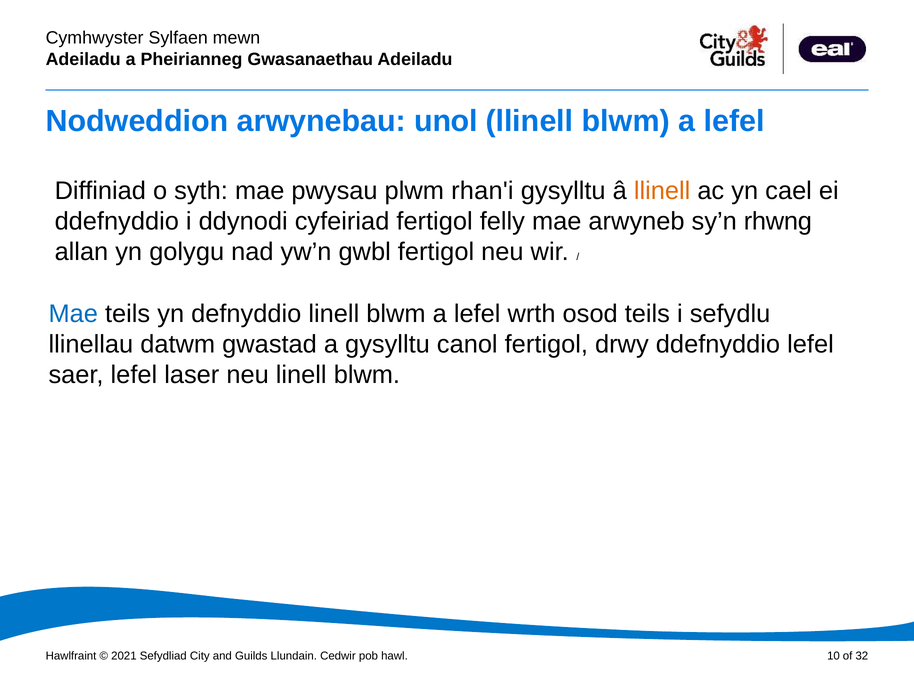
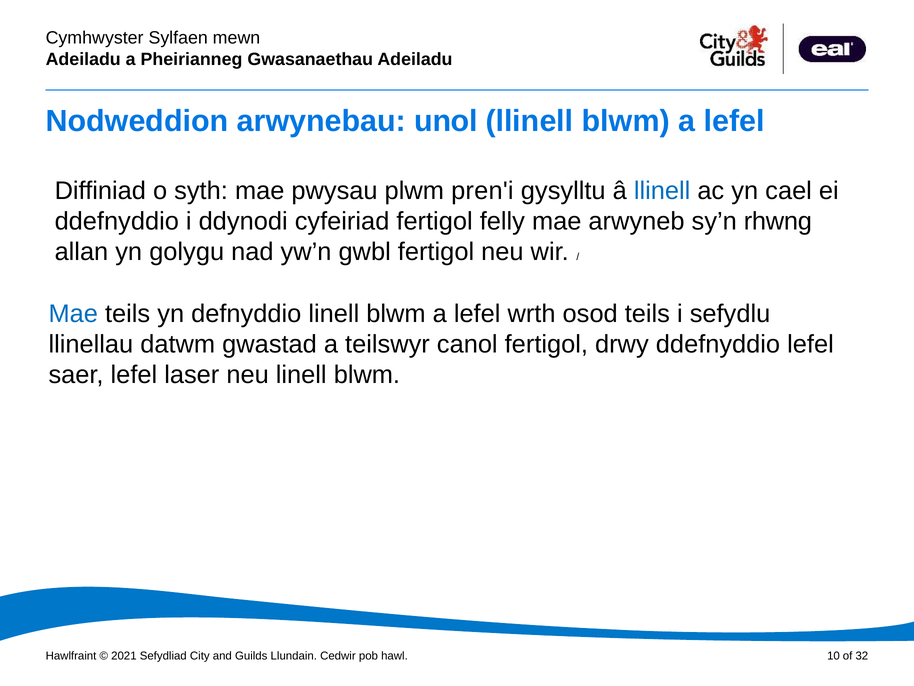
rhan'i: rhan'i -> pren'i (482, 191)
llinell colour: orange -> blue (662, 191)
a gysylltu: gysylltu -> teilswyr (387, 344)
